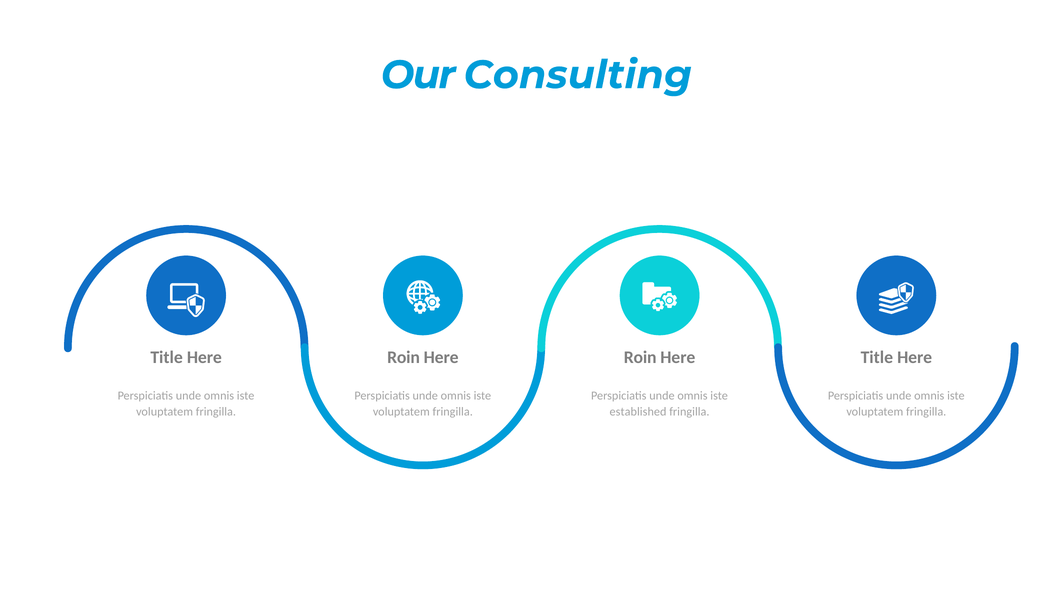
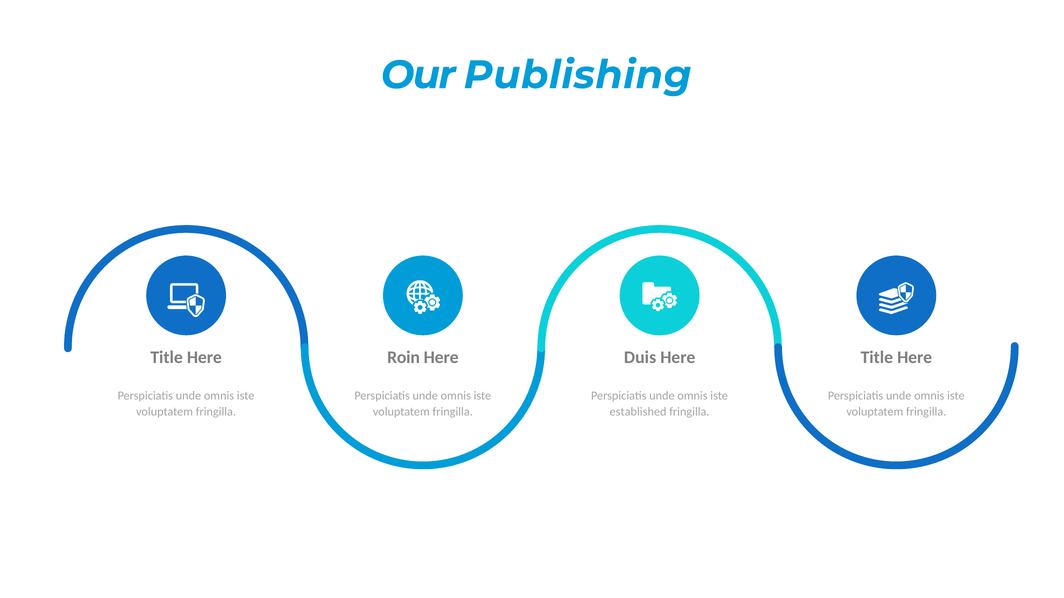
Consulting: Consulting -> Publishing (578, 75)
Roin: Roin -> Duis (640, 358)
